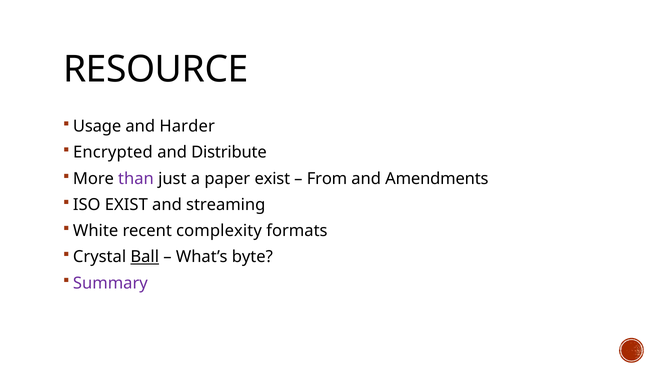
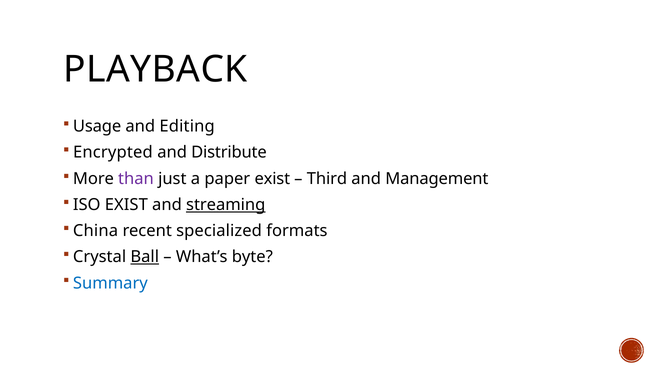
RESOURCE: RESOURCE -> PLAYBACK (155, 70)
Harder: Harder -> Editing (187, 127)
From: From -> Third (327, 179)
Amendments: Amendments -> Management (437, 179)
streaming underline: none -> present (226, 205)
White: White -> China (96, 231)
complexity: complexity -> specialized (219, 231)
Summary colour: purple -> blue (110, 283)
